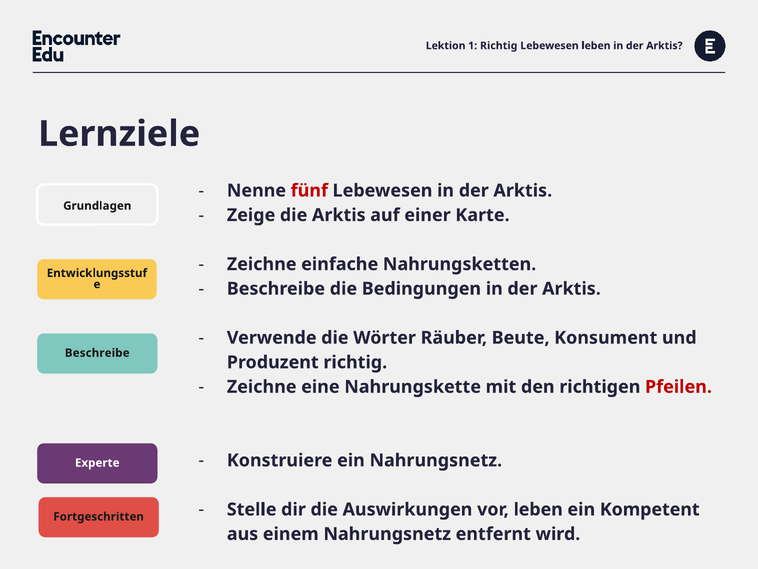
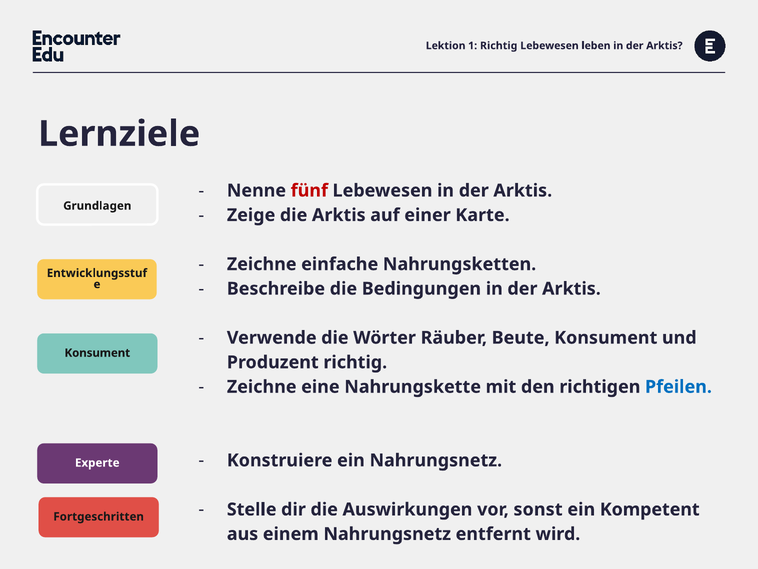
Beschreibe: Beschreibe -> Konsument (97, 353)
Pfeilen colour: red -> blue (678, 387)
vor leben: leben -> sonst (538, 509)
